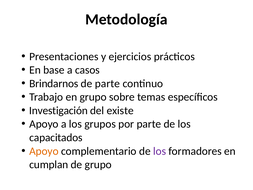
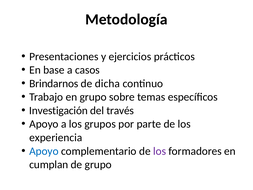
de parte: parte -> dicha (107, 83)
existe: existe -> través (120, 110)
capacitados: capacitados -> experiencia (56, 137)
Apoyo colour: orange -> blue (44, 151)
